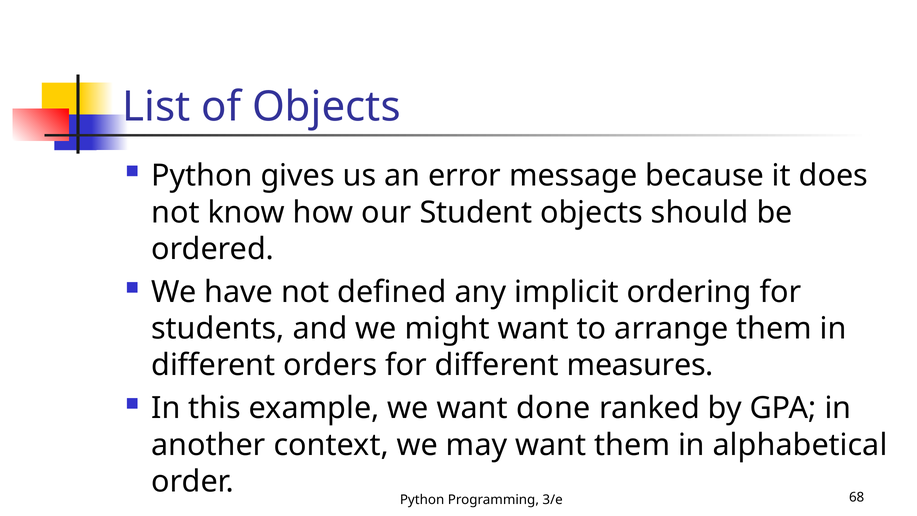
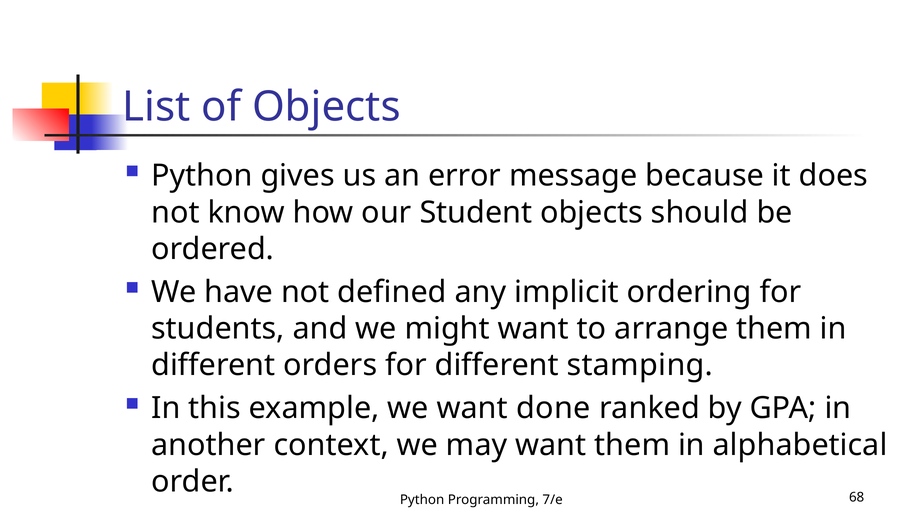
measures: measures -> stamping (640, 365)
3/e: 3/e -> 7/e (553, 500)
